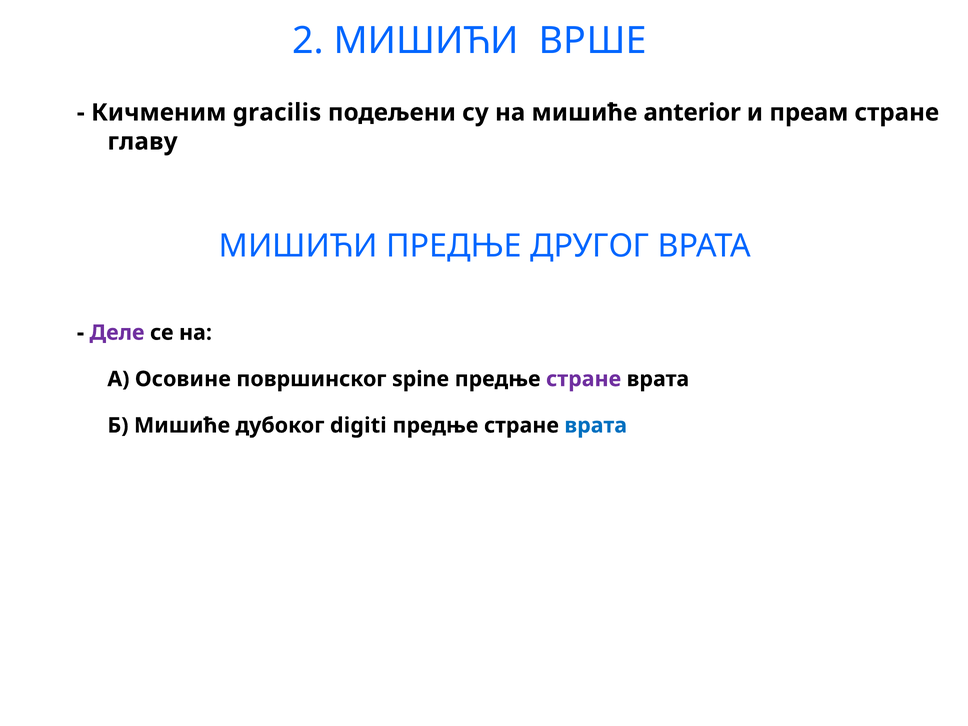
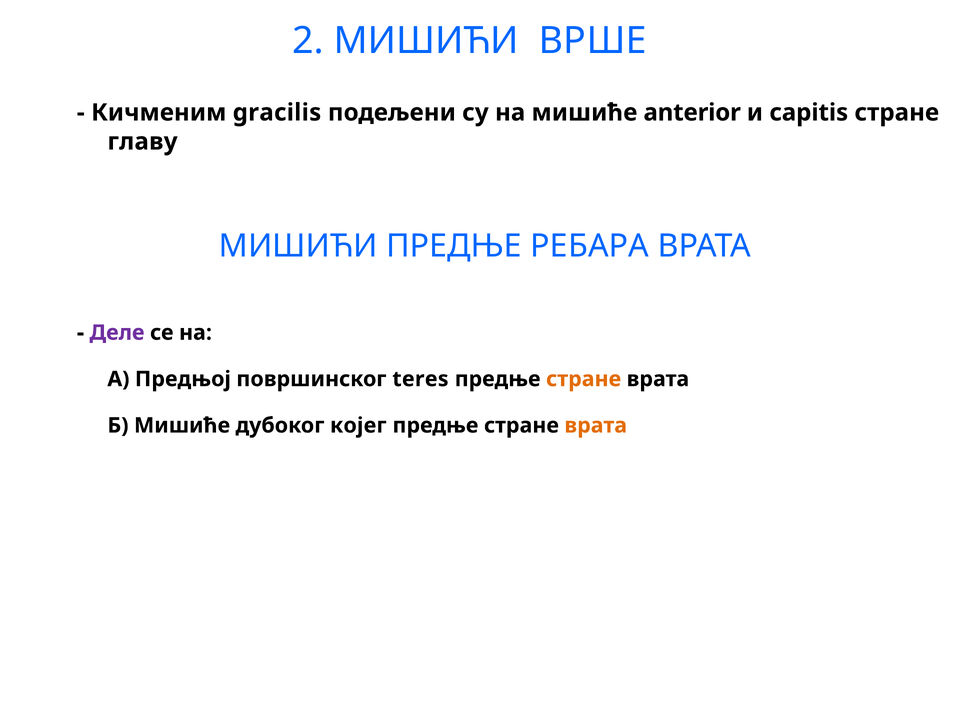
преам: преам -> capitis (809, 113)
ДРУГОГ: ДРУГОГ -> РЕБАРА (590, 246)
Осовине: Осовине -> Предњој (183, 379)
spine: spine -> teres (420, 379)
стране colour: purple -> orange (584, 379)
digiti: digiti -> којег (358, 425)
врата colour: blue -> orange (596, 425)
